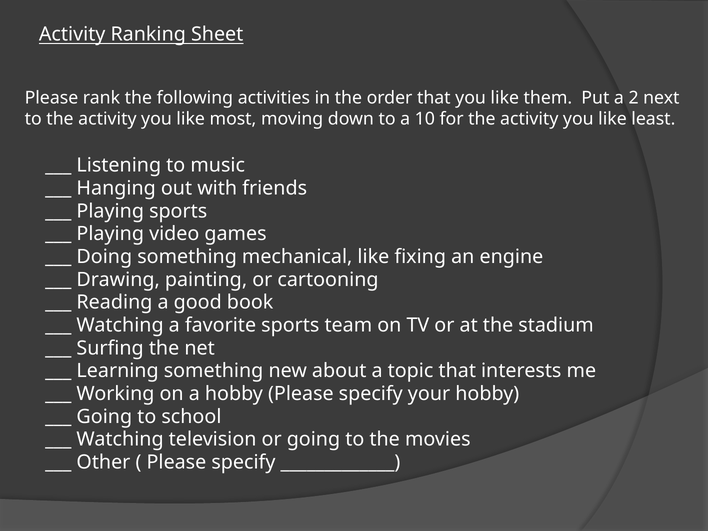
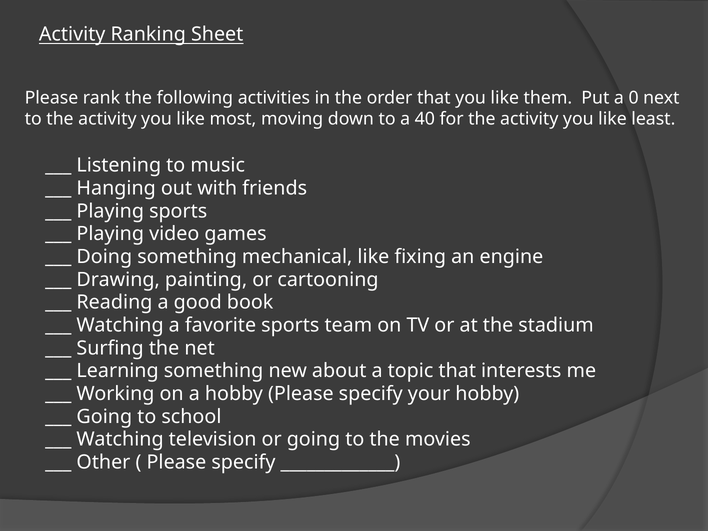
2: 2 -> 0 (634, 98)
10: 10 -> 40 (425, 119)
